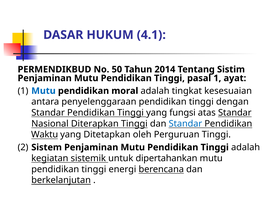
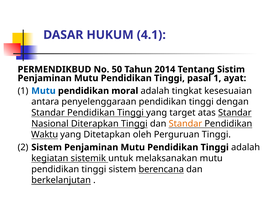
fungsi: fungsi -> target (182, 113)
Standar colour: blue -> orange (185, 124)
dipertahankan: dipertahankan -> melaksanakan (166, 158)
tinggi energi: energi -> sistem (122, 169)
